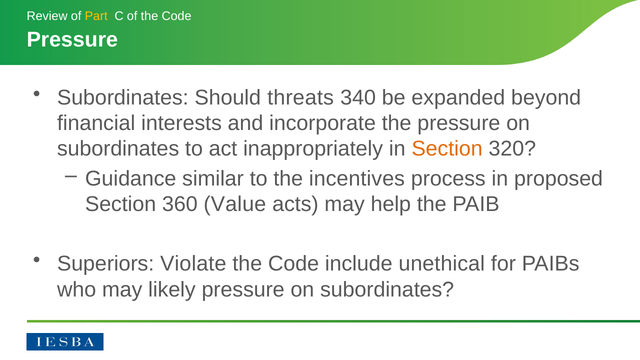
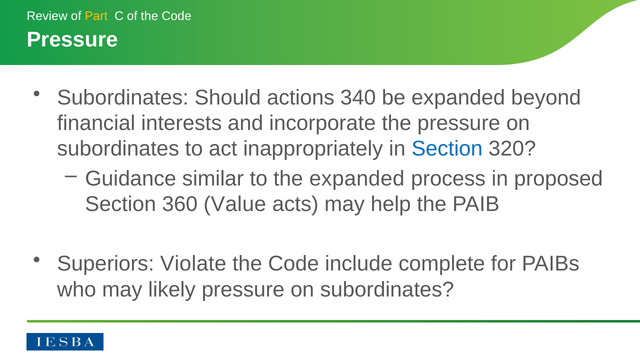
threats: threats -> actions (301, 97)
Section colour: orange -> blue (447, 149)
the incentives: incentives -> expanded (357, 179)
unethical: unethical -> complete (442, 264)
